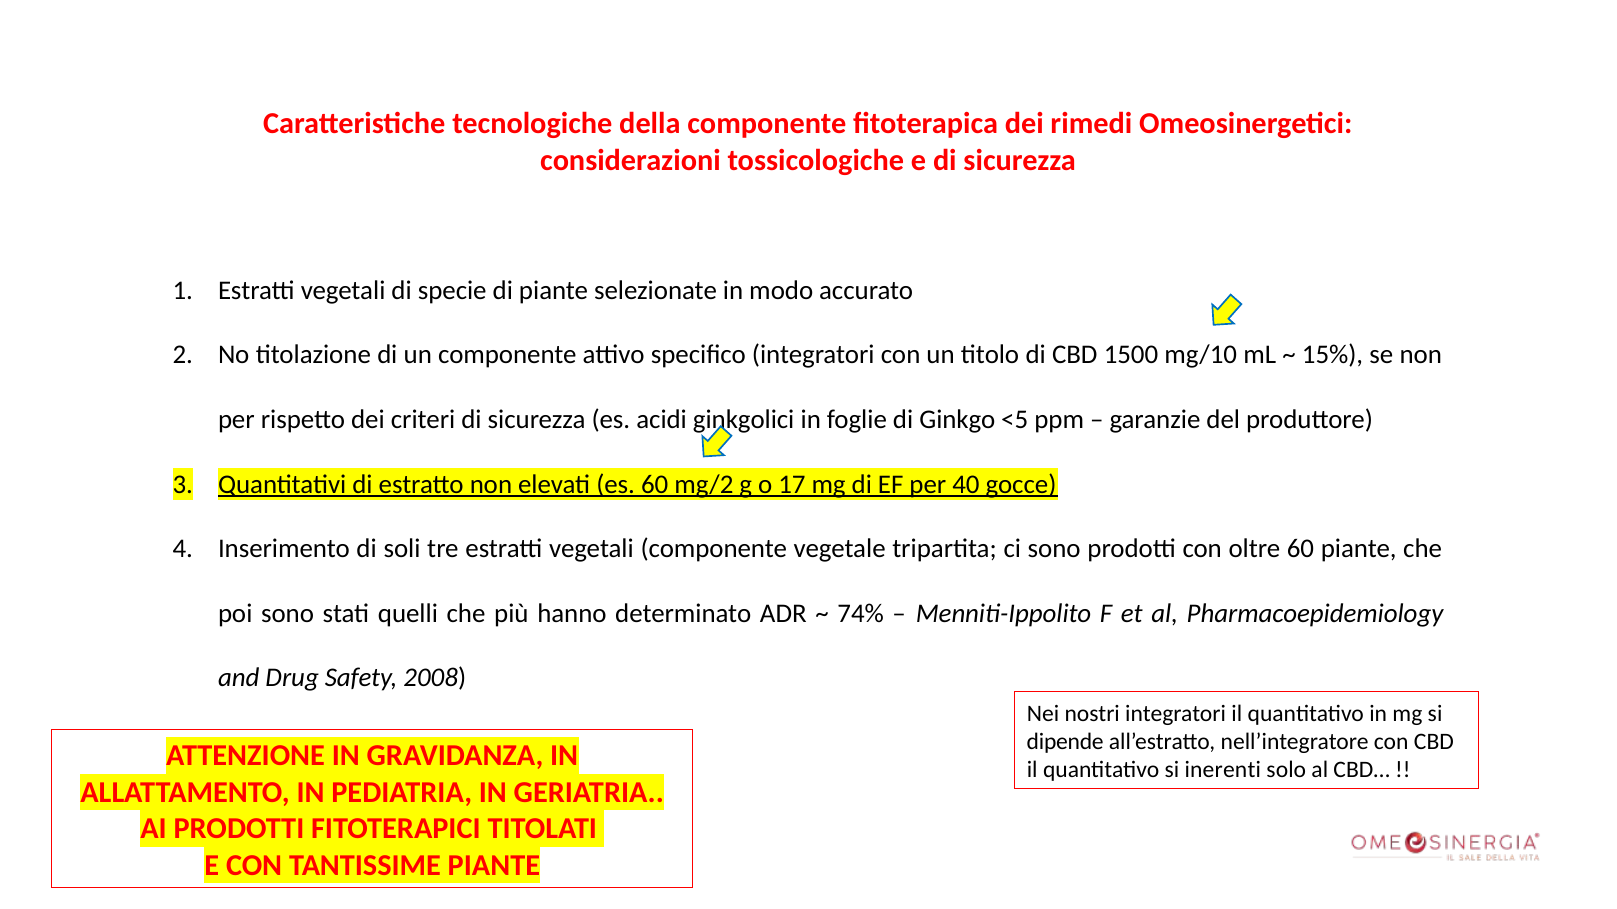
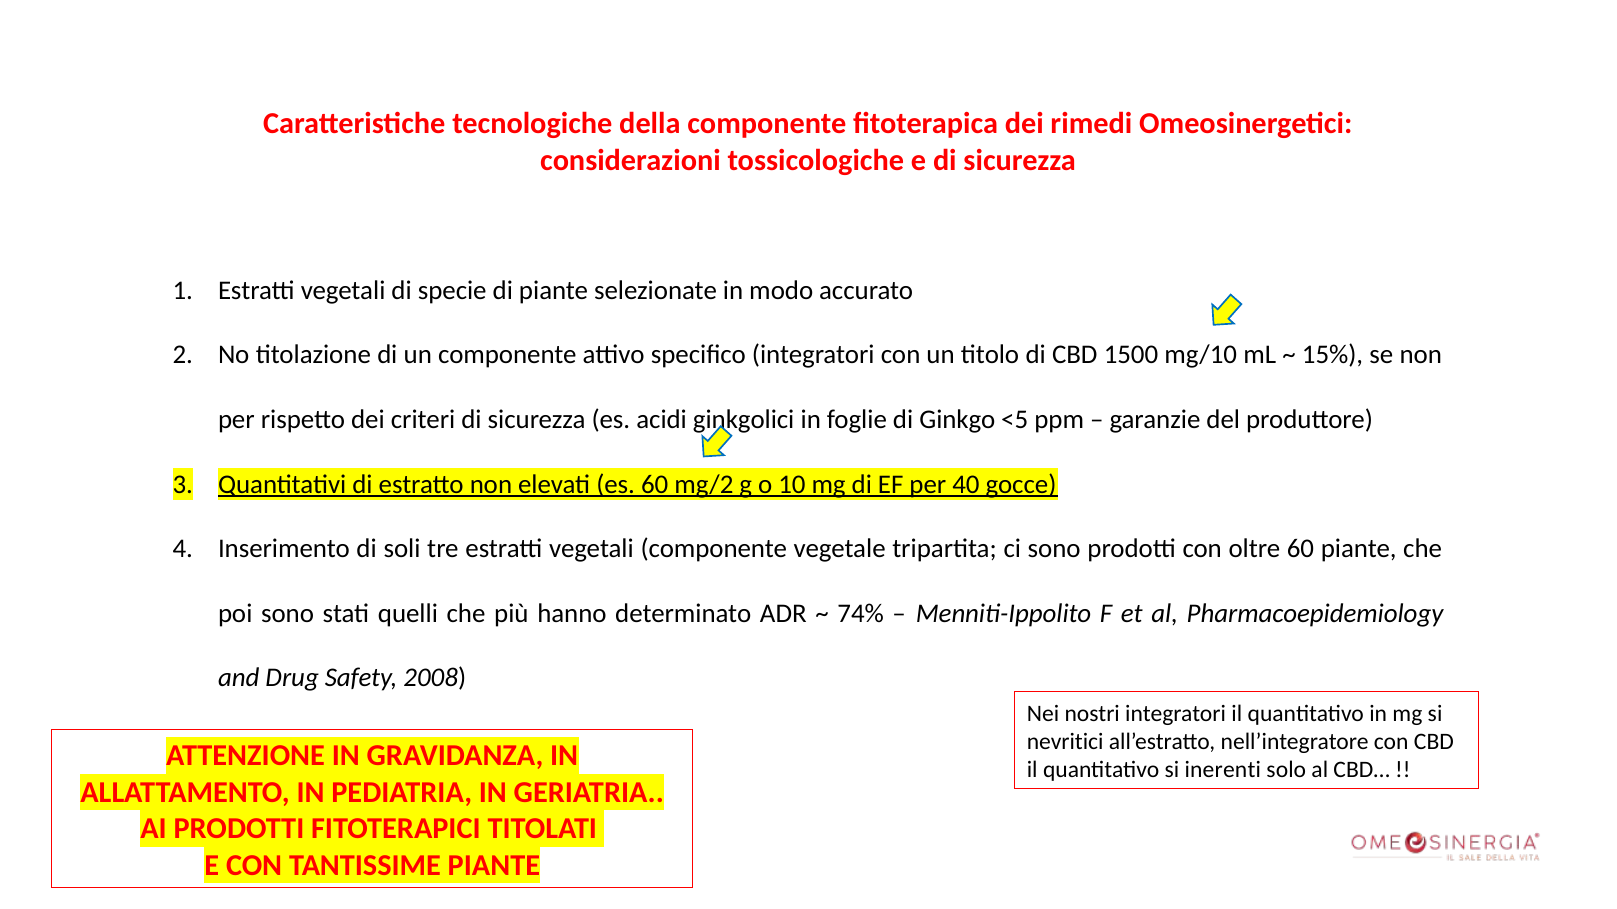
17: 17 -> 10 (792, 485)
dipende: dipende -> nevritici (1065, 742)
